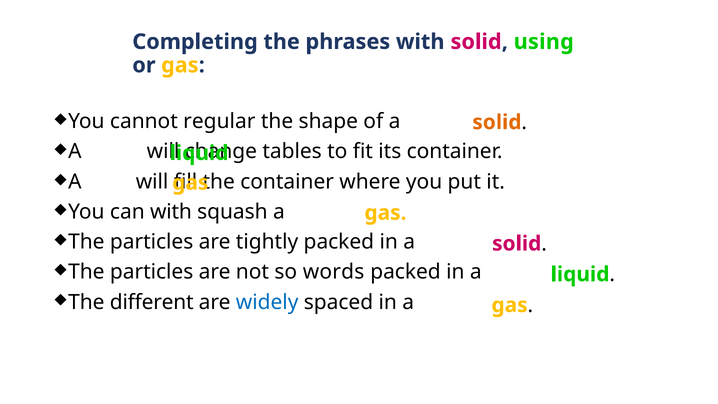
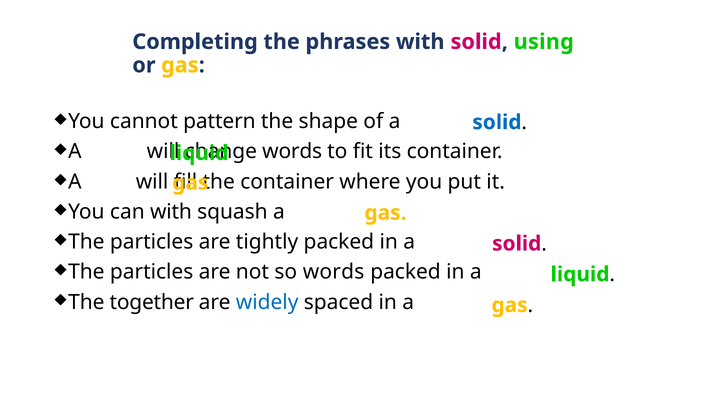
regular: regular -> pattern (219, 121)
solid colour: orange -> blue (497, 122)
tables: tables -> words (292, 151)
different: different -> together (152, 302)
